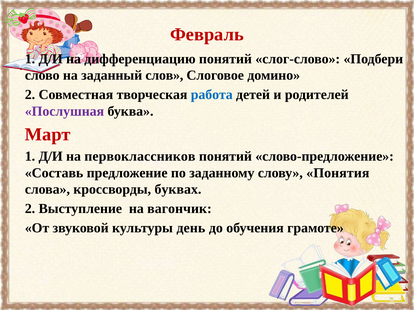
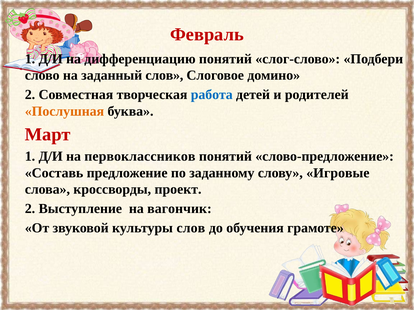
Послушная colour: purple -> orange (64, 111)
Понятия: Понятия -> Игровые (338, 173)
буквах: буквах -> проект (178, 190)
культуры день: день -> слов (191, 228)
